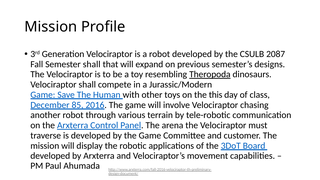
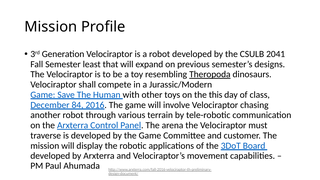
2087: 2087 -> 2041 (276, 54)
Semester shall: shall -> least (92, 64)
85: 85 -> 84 (78, 105)
